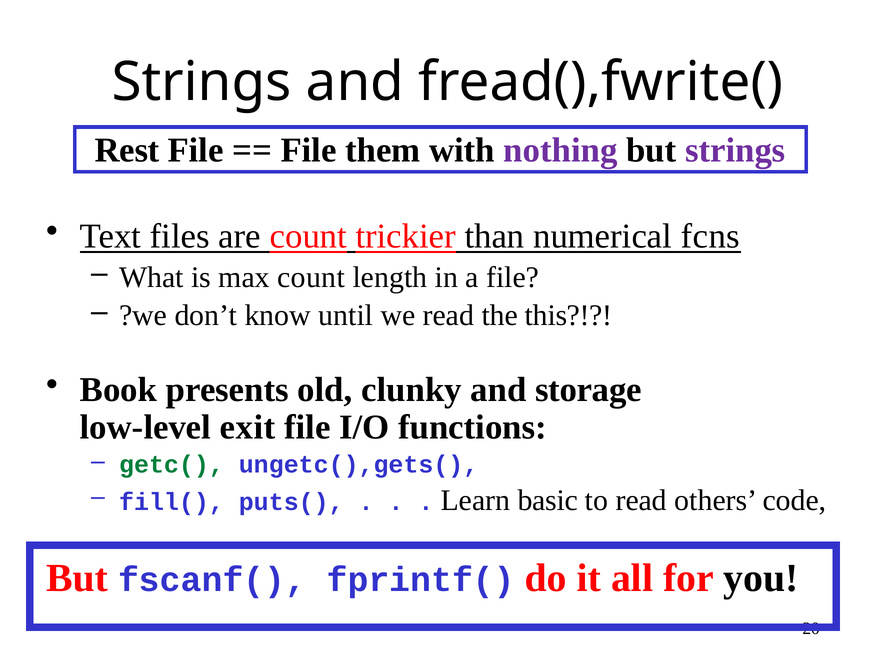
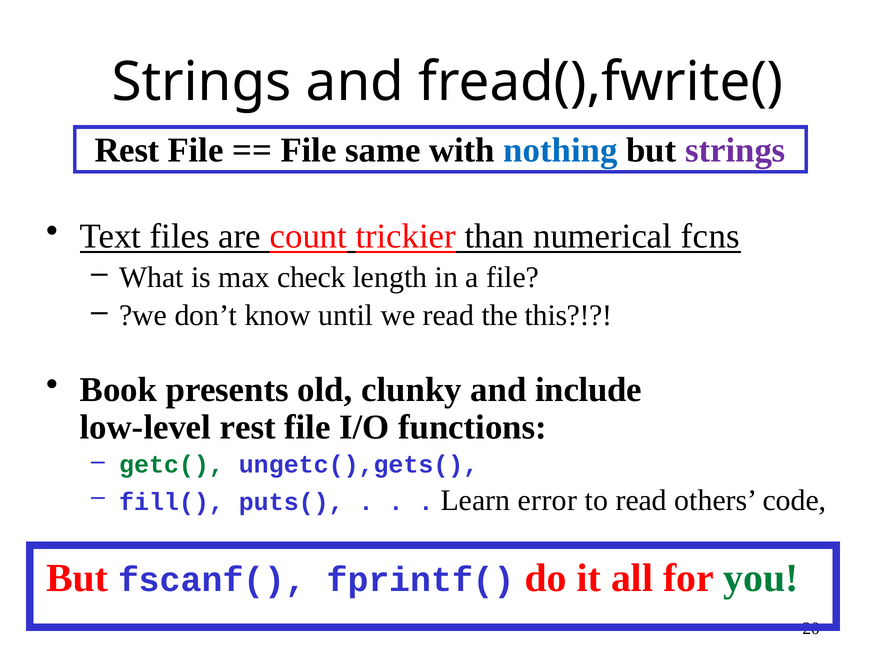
them: them -> same (383, 150)
nothing colour: purple -> blue (560, 150)
max count: count -> check (311, 277)
storage: storage -> include (588, 390)
low-level exit: exit -> rest (248, 427)
basic: basic -> error (547, 500)
you colour: black -> green (761, 578)
